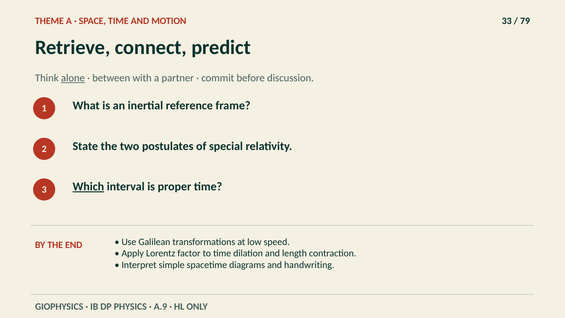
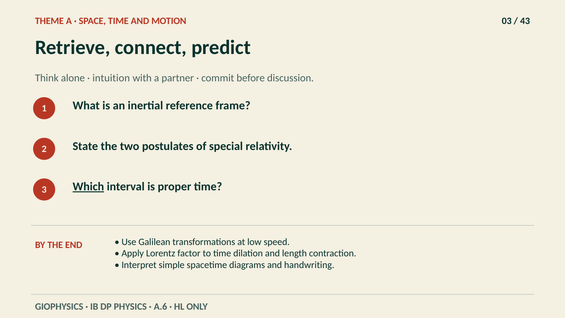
33: 33 -> 03 (507, 21)
79: 79 -> 43 (525, 21)
alone underline: present -> none (73, 78)
between: between -> intuition (111, 78)
A.9: A.9 -> A.6 (160, 307)
